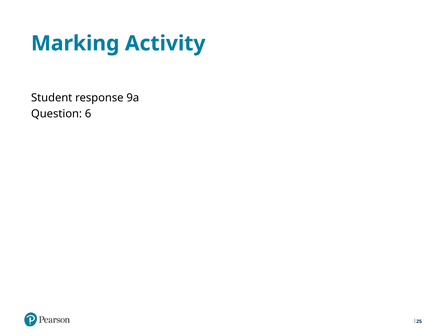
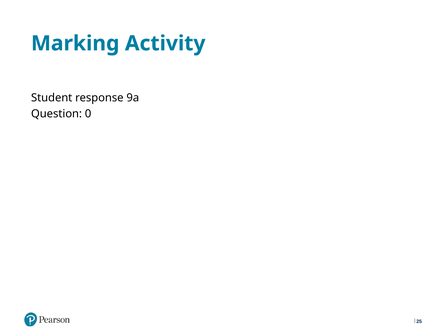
6: 6 -> 0 (88, 114)
